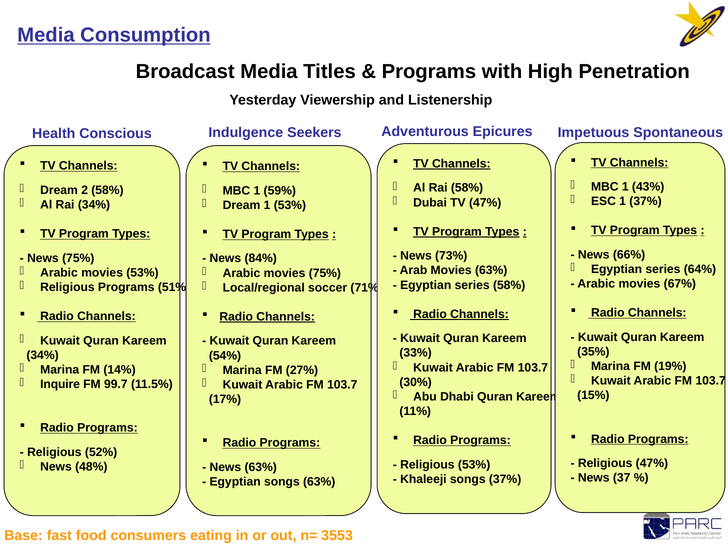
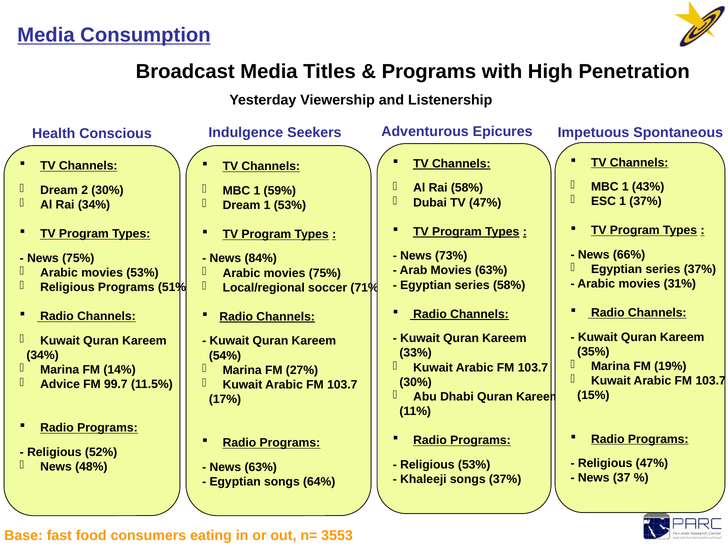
2 58%: 58% -> 30% (107, 190)
series 64%: 64% -> 37% (700, 269)
67%: 67% -> 31% (680, 284)
Inquire: Inquire -> Advice (60, 384)
songs 63%: 63% -> 64% (319, 482)
